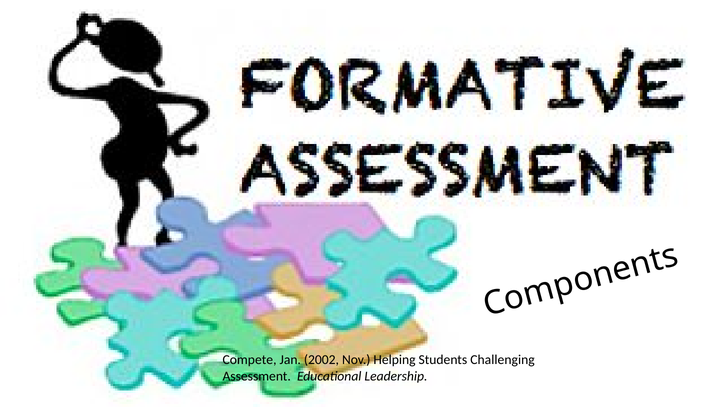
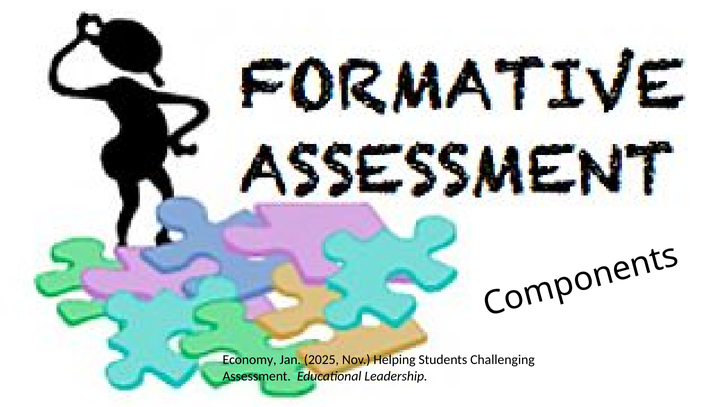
Compete: Compete -> Economy (250, 360)
2002: 2002 -> 2025 (321, 360)
